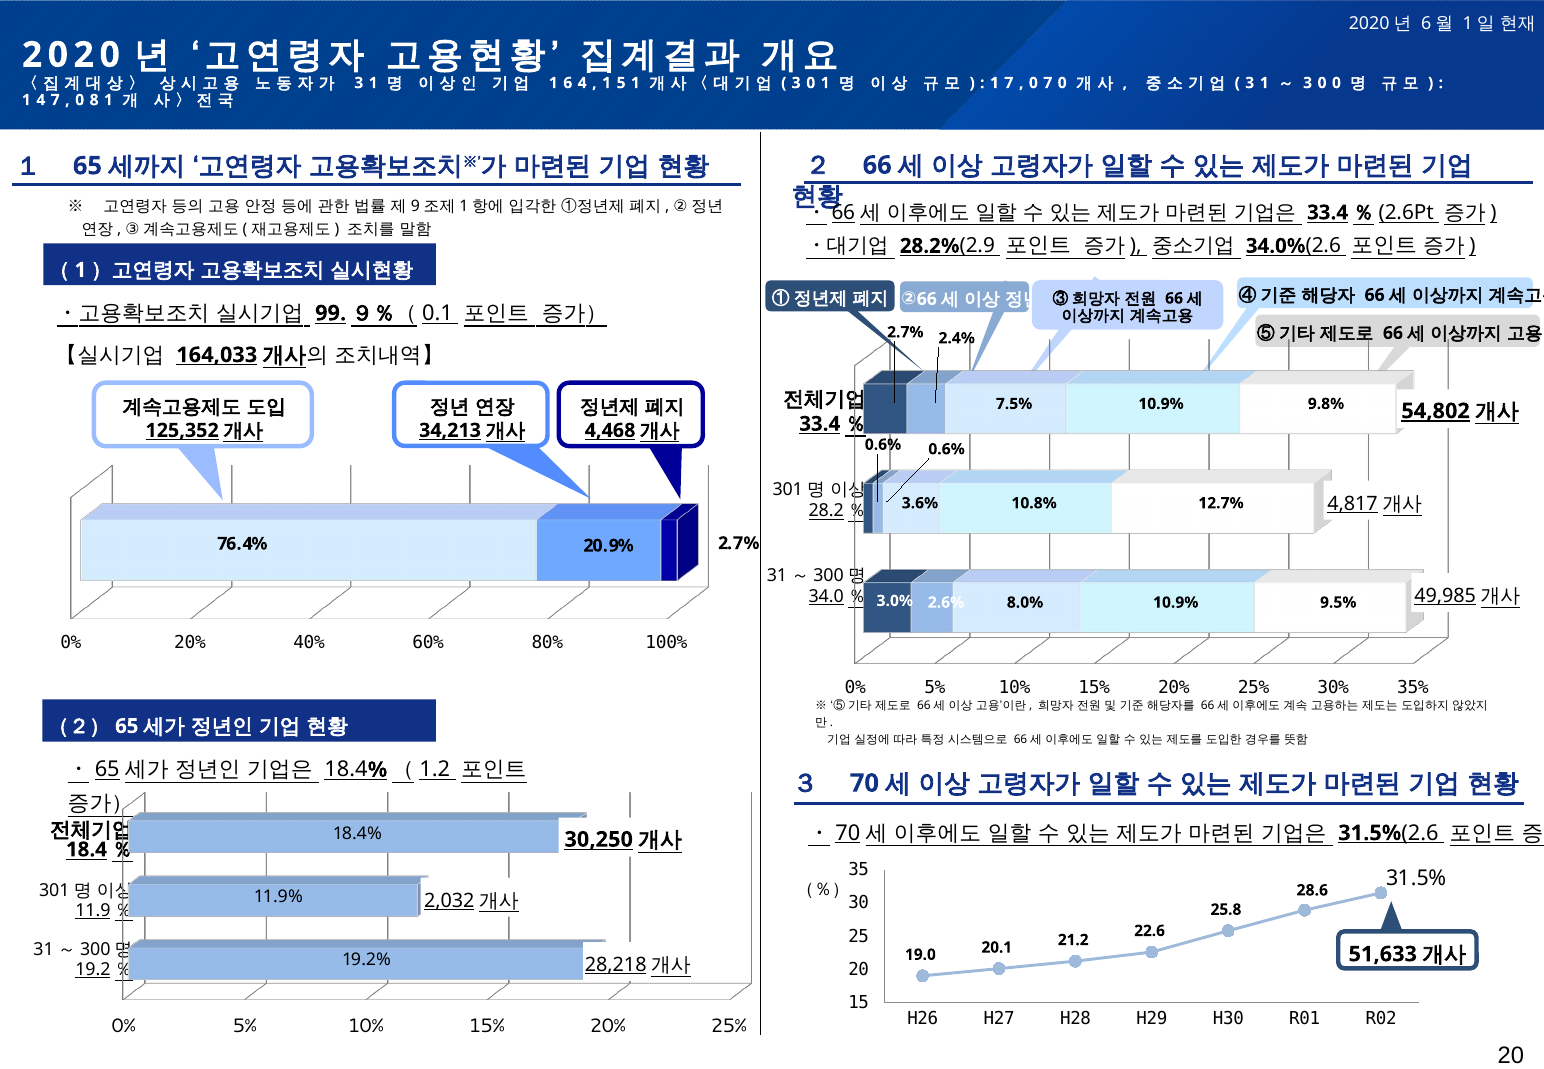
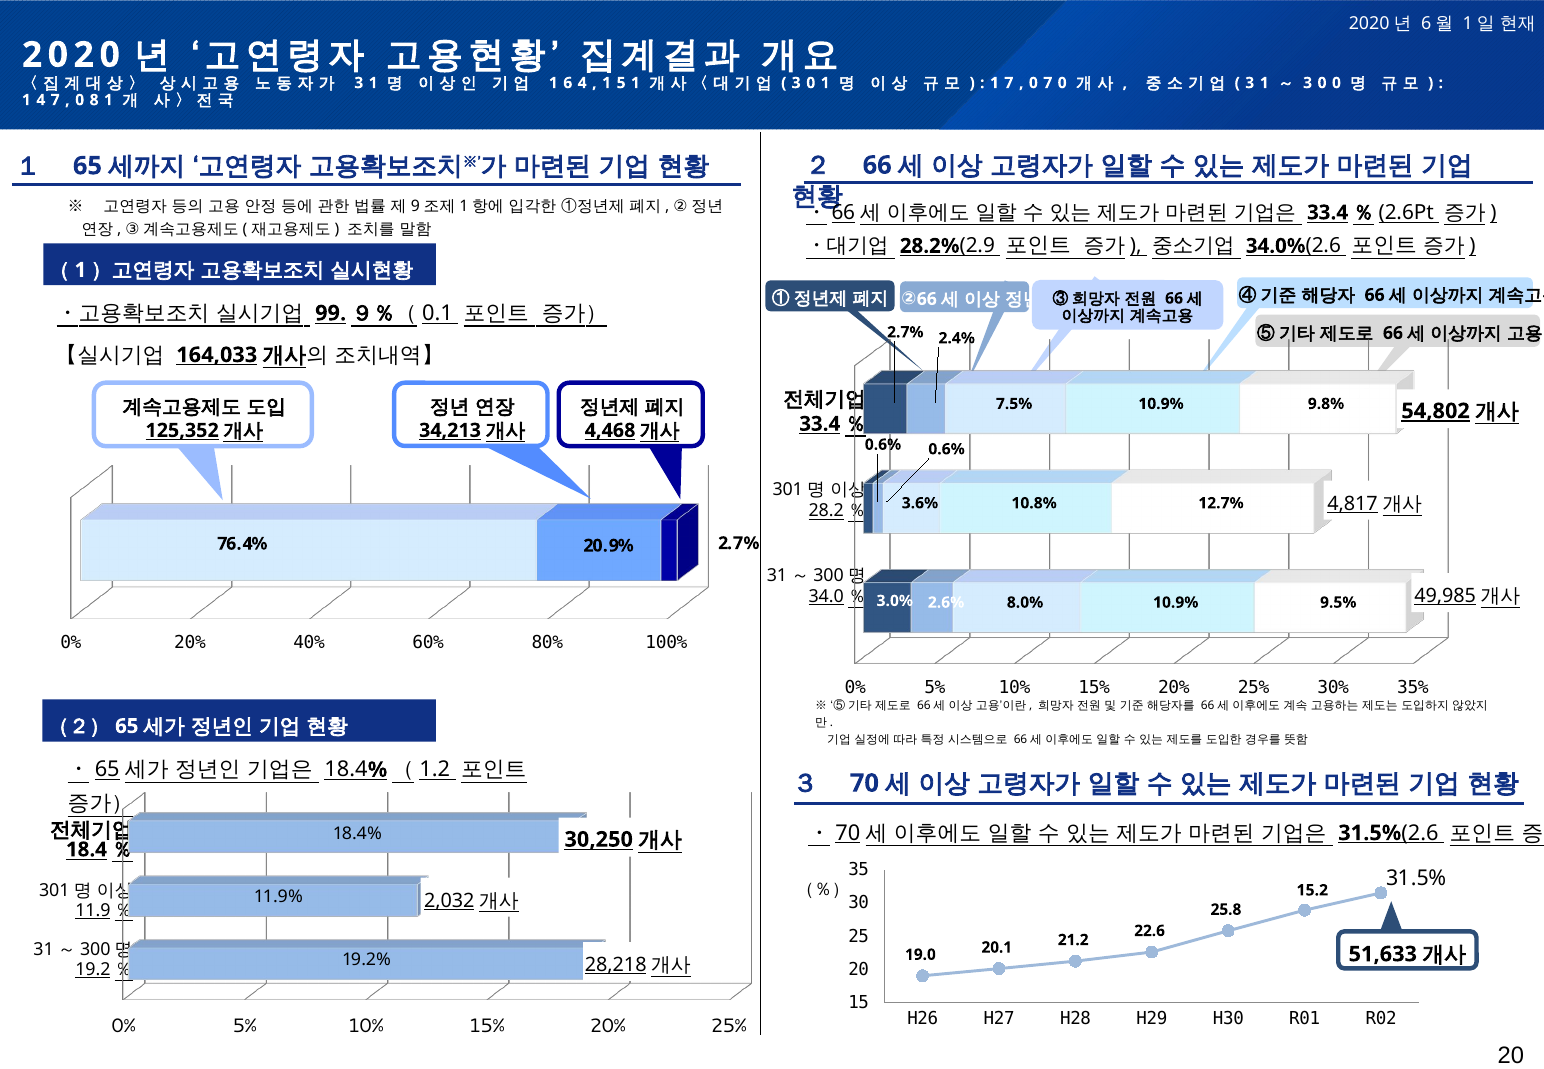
28.6: 28.6 -> 15.2 (1312, 890)
